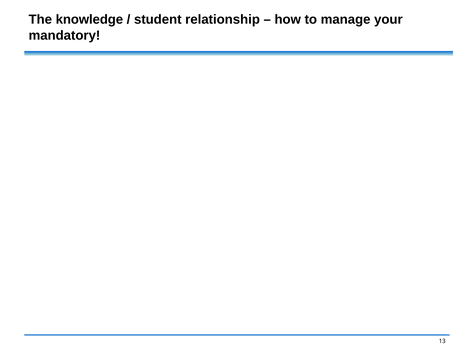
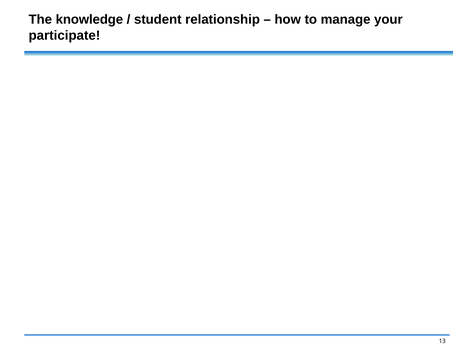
mandatory: mandatory -> participate (64, 35)
